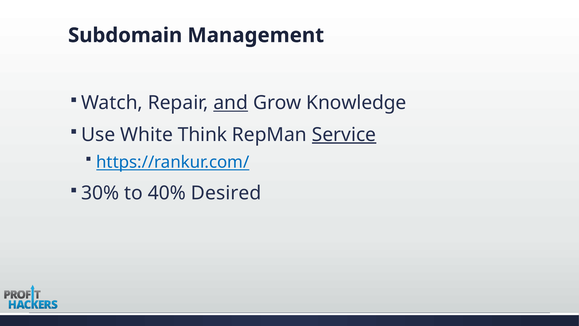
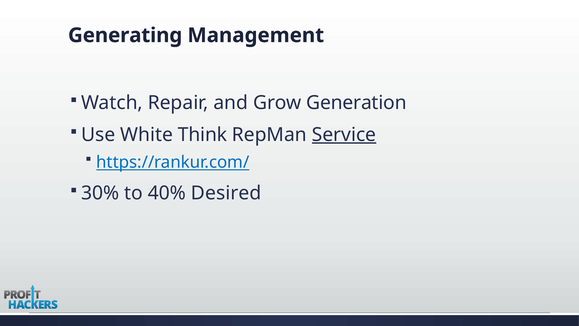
Subdomain: Subdomain -> Generating (125, 35)
and underline: present -> none (231, 103)
Knowledge: Knowledge -> Generation (356, 103)
